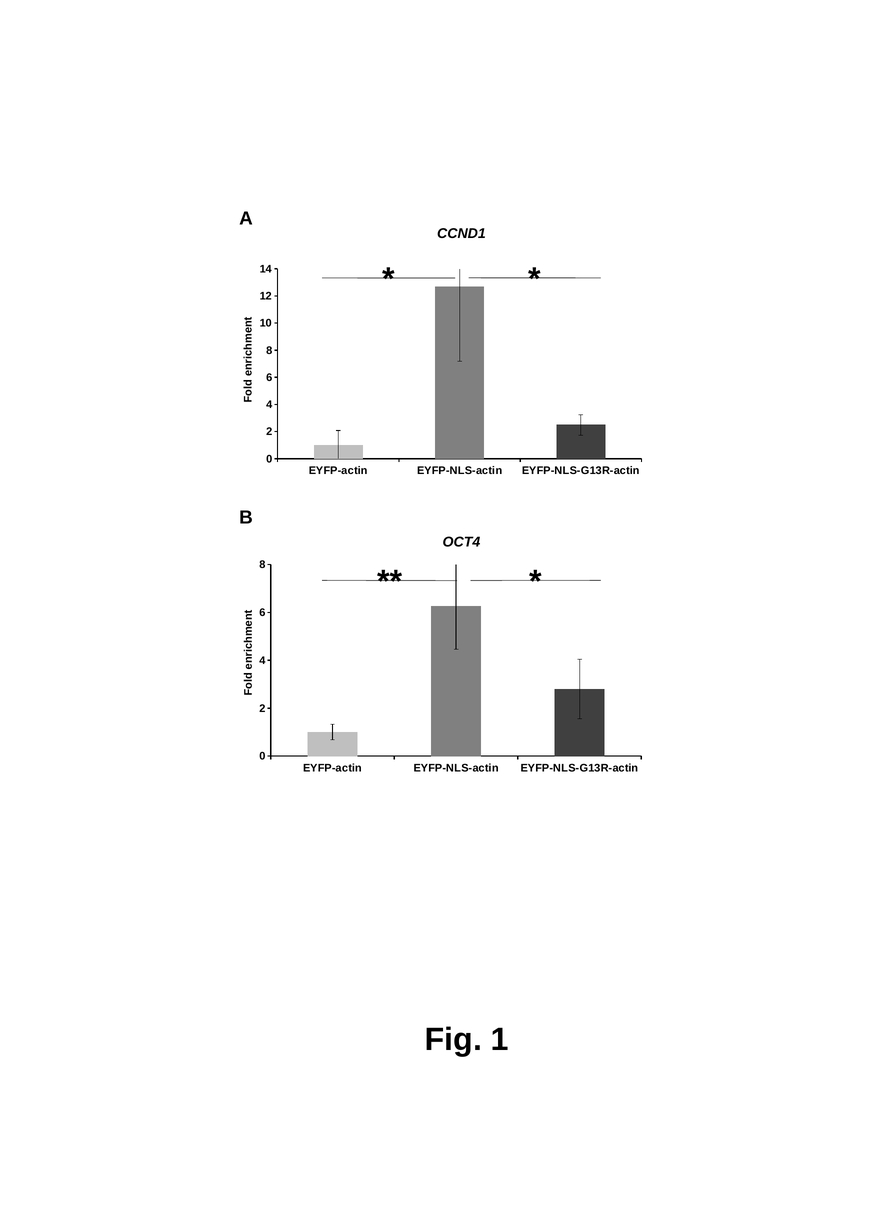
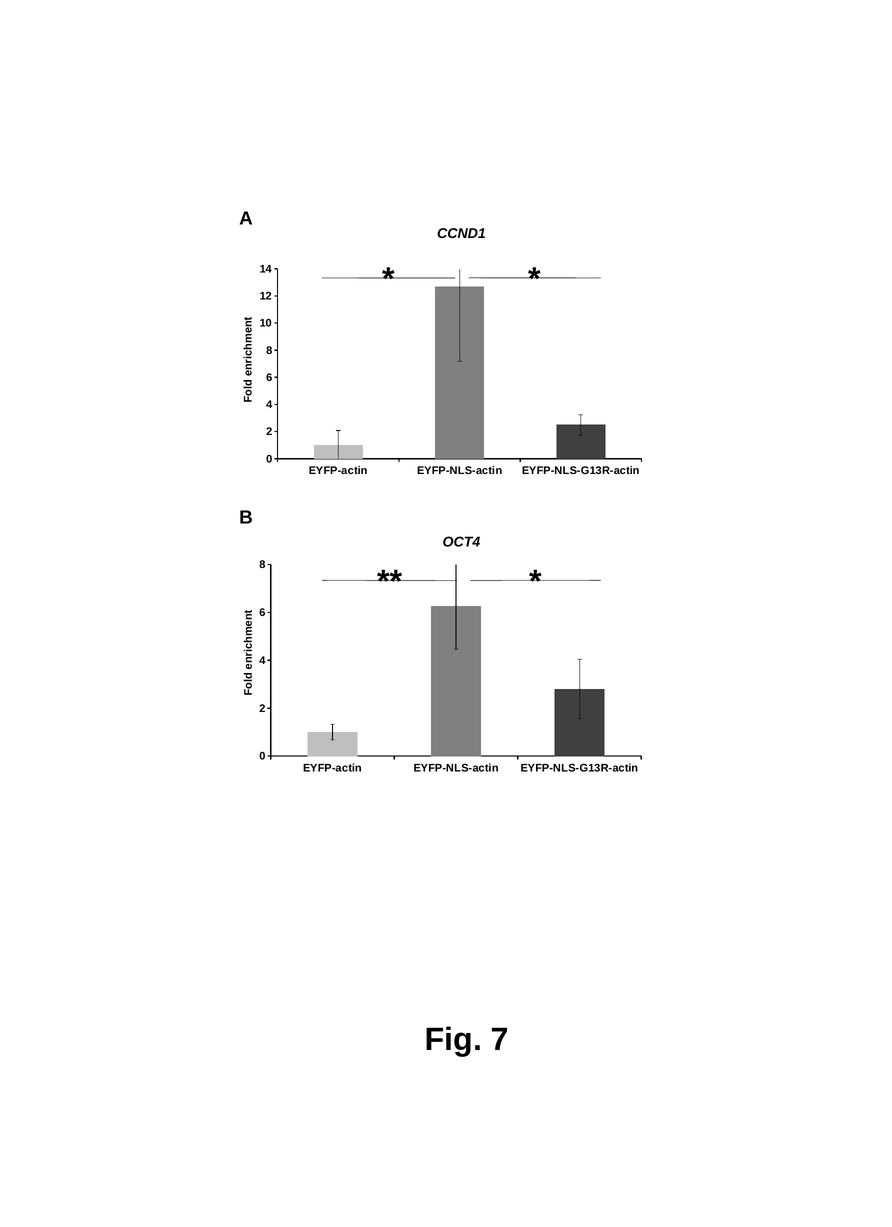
1: 1 -> 7 (500, 1039)
